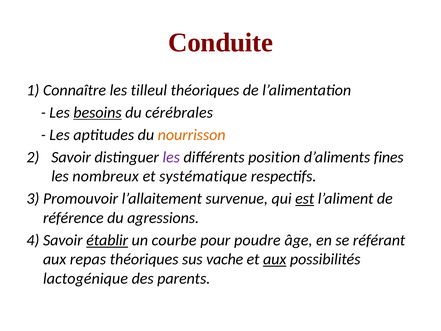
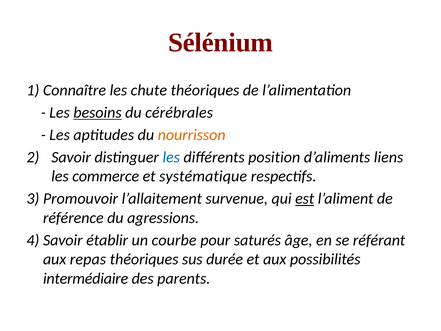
Conduite: Conduite -> Sélénium (221, 43)
tilleul: tilleul -> chute (149, 90)
les colour: purple -> blue (171, 157)
fines: fines -> liens (389, 157)
nombreux: nombreux -> commerce (106, 176)
établir underline: present -> none (107, 240)
poudre: poudre -> saturés (257, 240)
vache: vache -> durée (225, 259)
aux underline: present -> none (275, 259)
lactogénique: lactogénique -> intermédiaire (86, 278)
